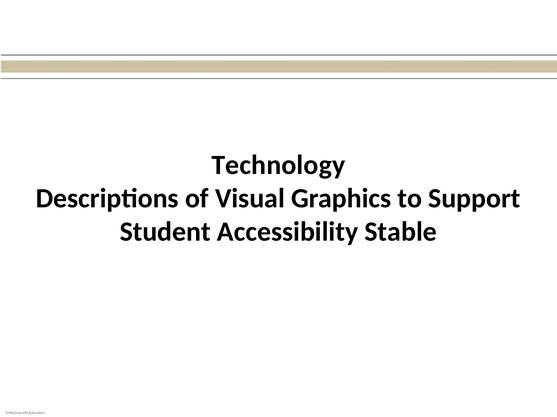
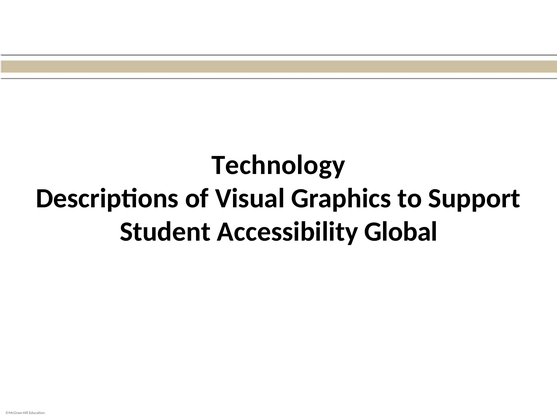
Stable: Stable -> Global (401, 232)
